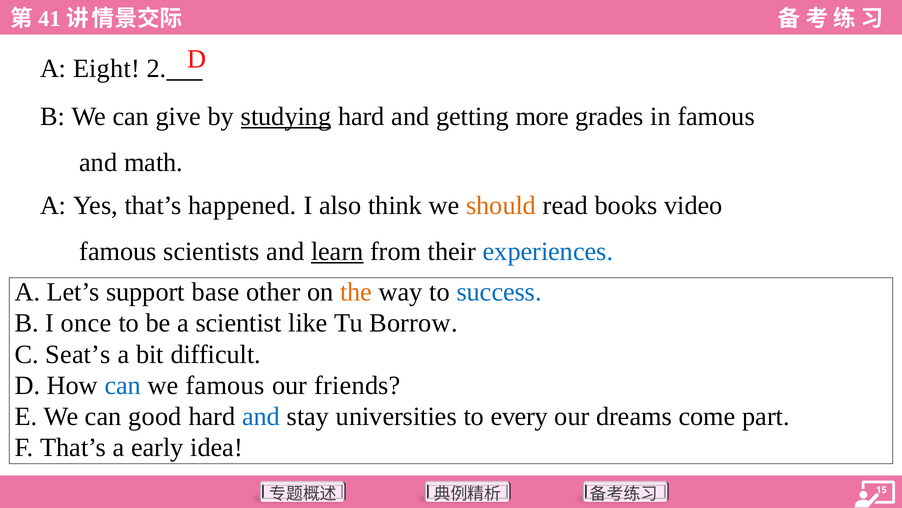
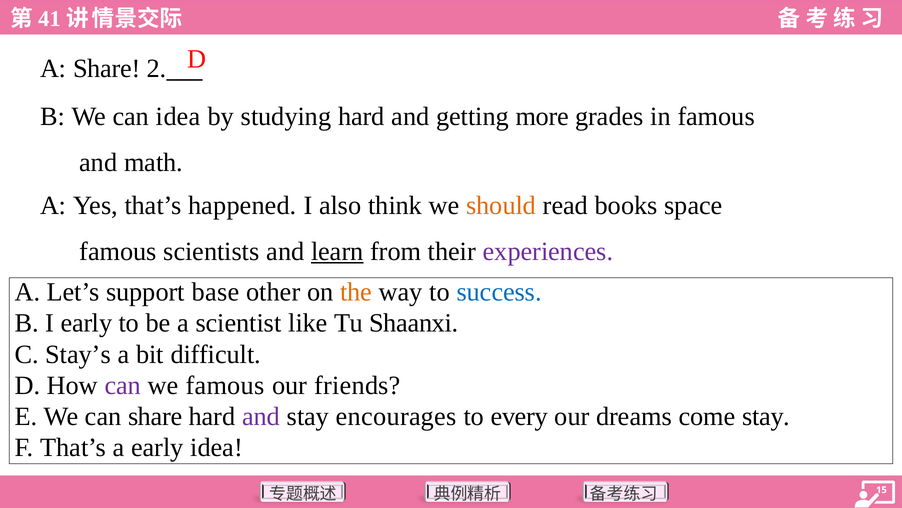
A Eight: Eight -> Share (107, 68)
can give: give -> idea (178, 116)
studying underline: present -> none (286, 116)
video: video -> space (693, 205)
experiences colour: blue -> purple (548, 251)
I once: once -> early (86, 323)
Borrow: Borrow -> Shaanxi (414, 323)
Seat’s: Seat’s -> Stay’s (78, 354)
can colour: blue -> purple (123, 385)
can good: good -> share (155, 416)
and colour: blue -> purple (261, 416)
universities: universities -> encourages (396, 416)
come part: part -> stay (766, 416)
